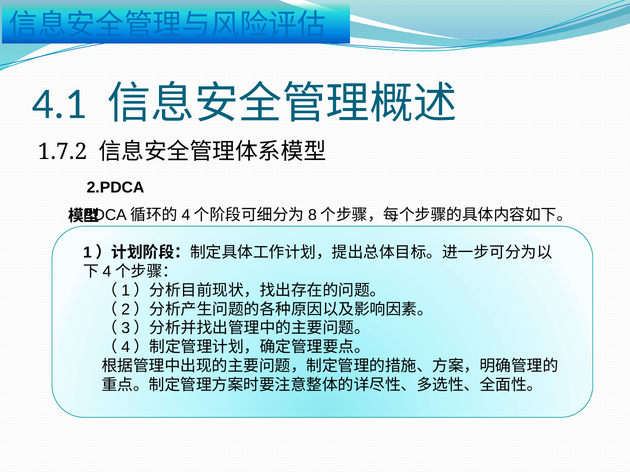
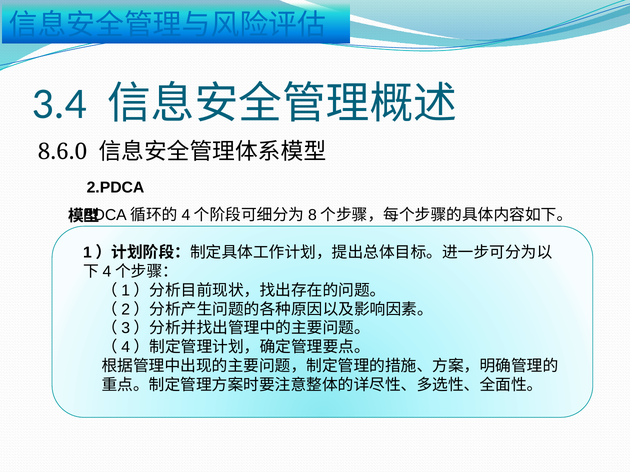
4.1: 4.1 -> 3.4 (59, 104)
1.7.2: 1.7.2 -> 8.6.0 (62, 152)
